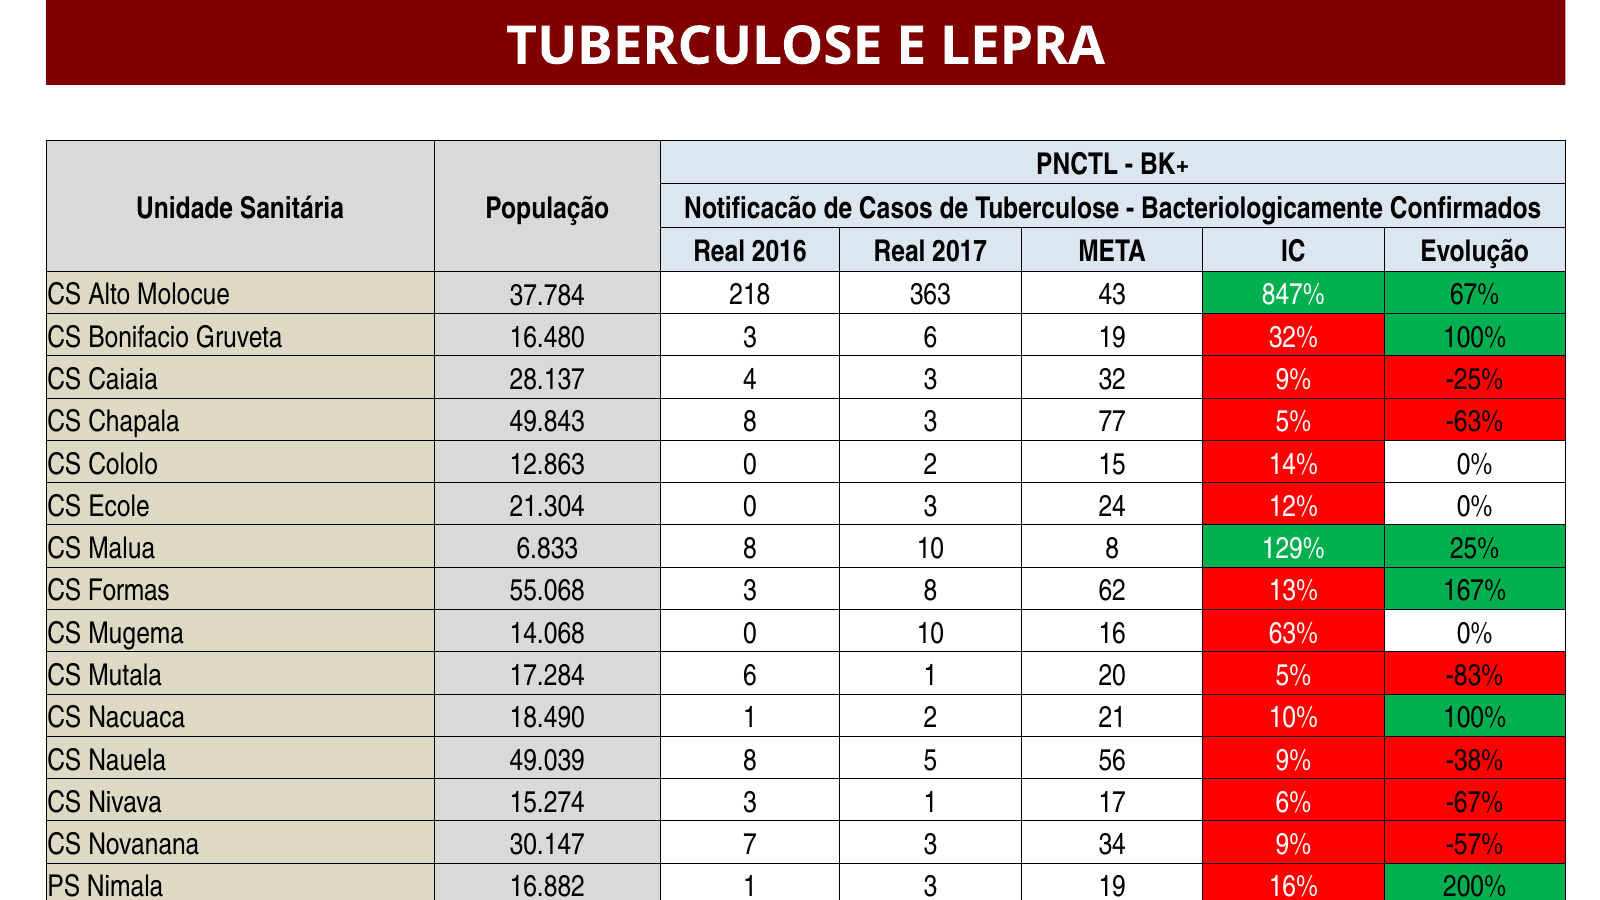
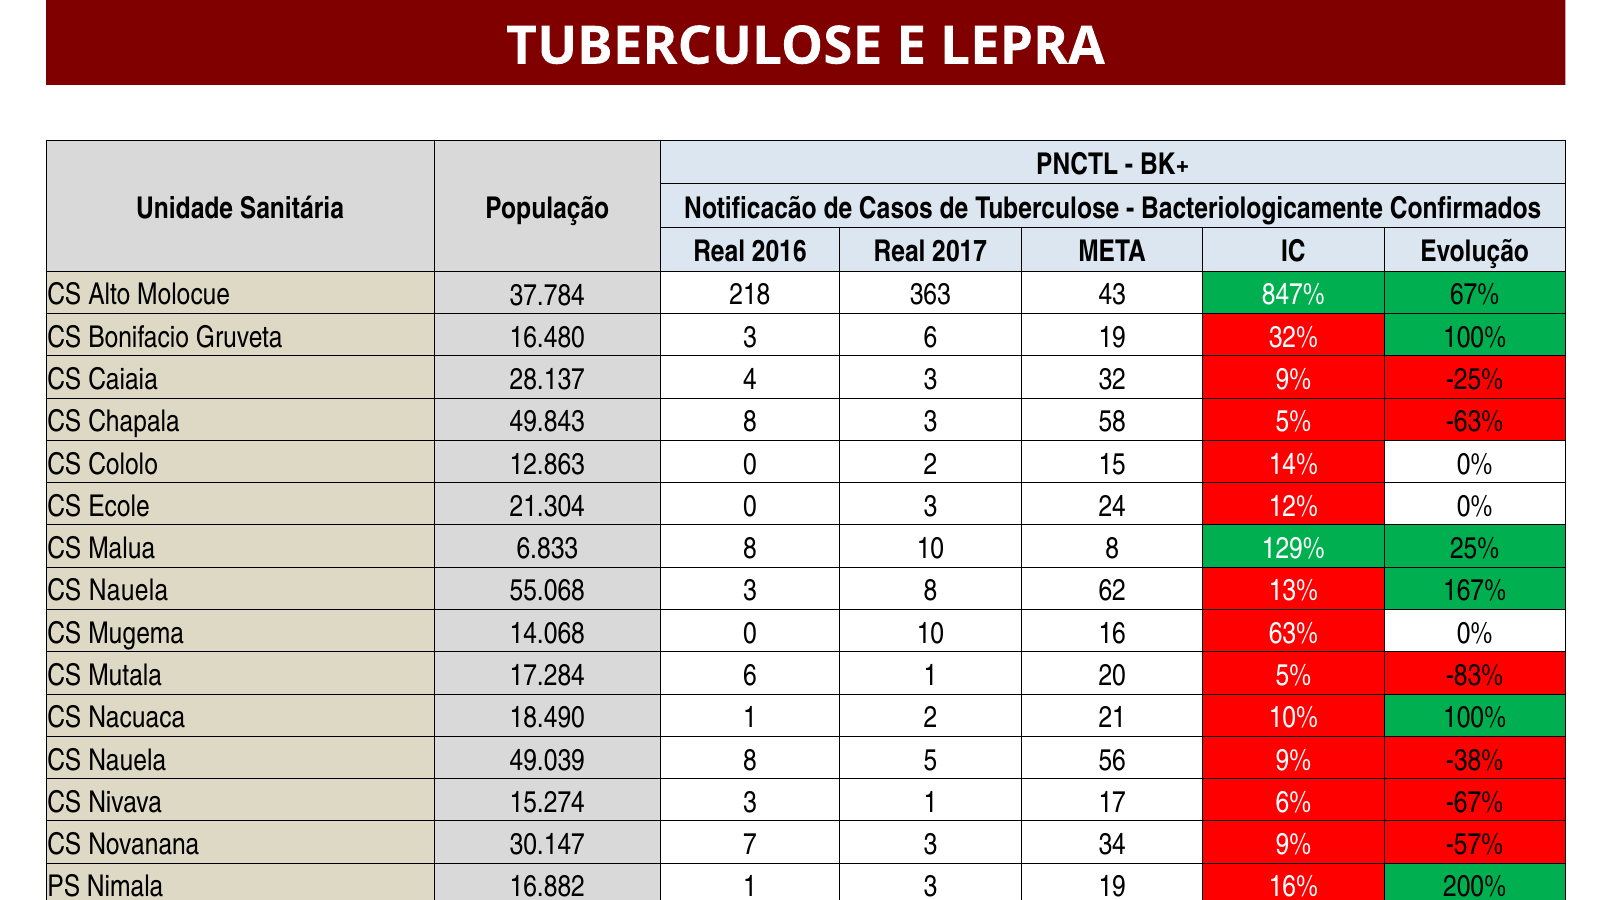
77: 77 -> 58 (1112, 422)
Formas: Formas -> Nauela (129, 591)
